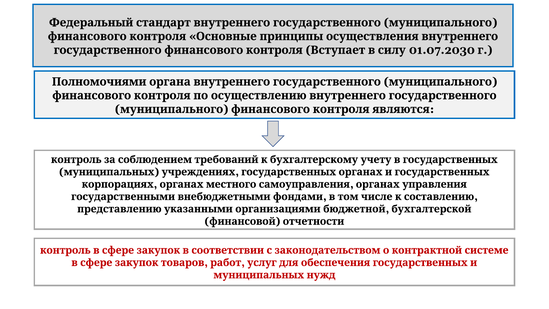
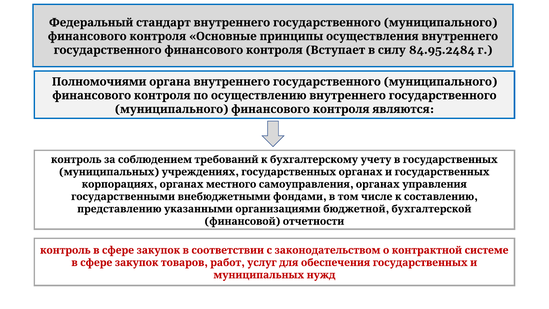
01.07.2030: 01.07.2030 -> 84.95.2484 (442, 50)
